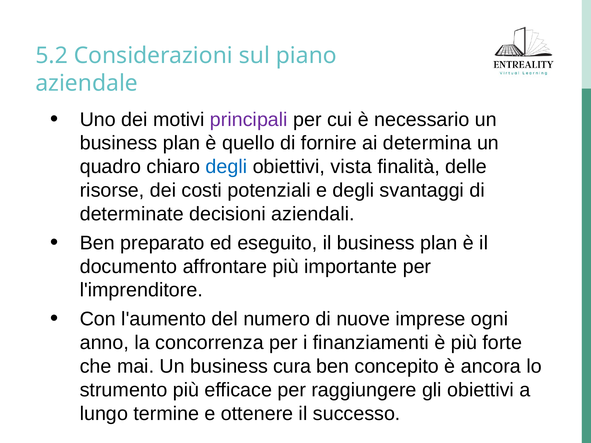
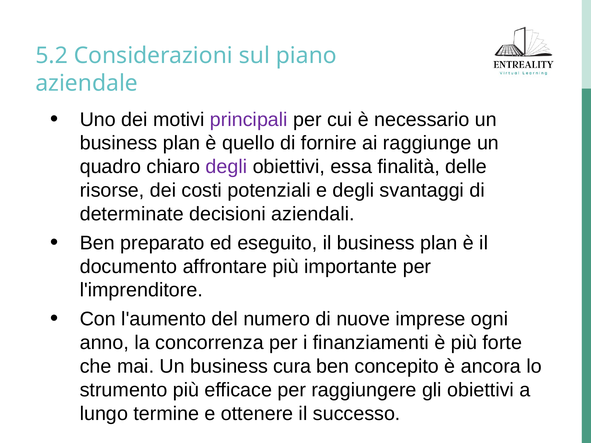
determina: determina -> raggiunge (427, 143)
degli colour: blue -> purple (226, 167)
vista: vista -> essa (351, 167)
